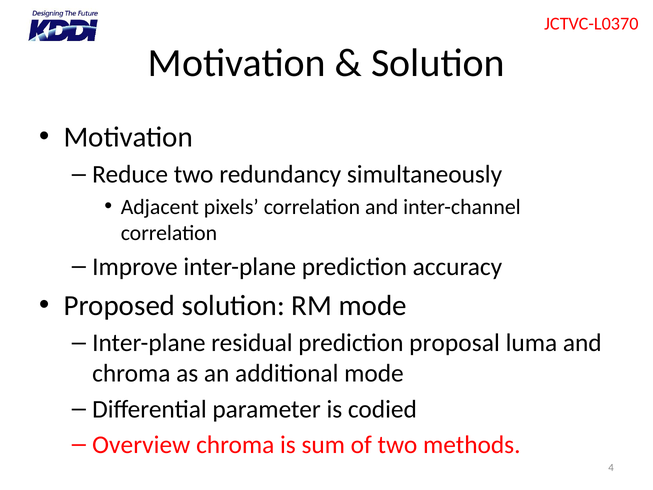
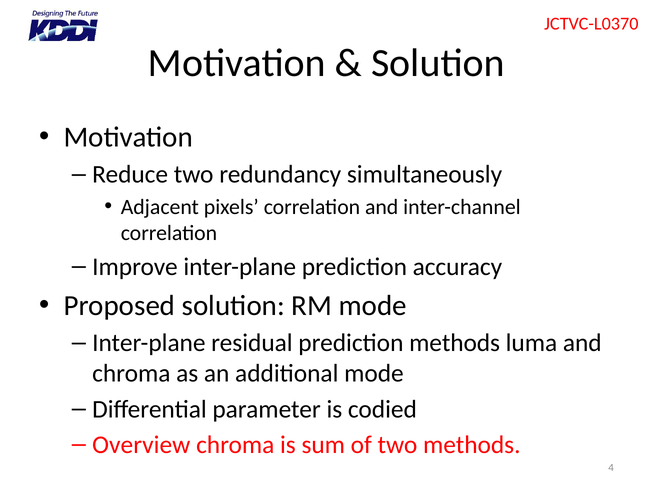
prediction proposal: proposal -> methods (455, 343)
